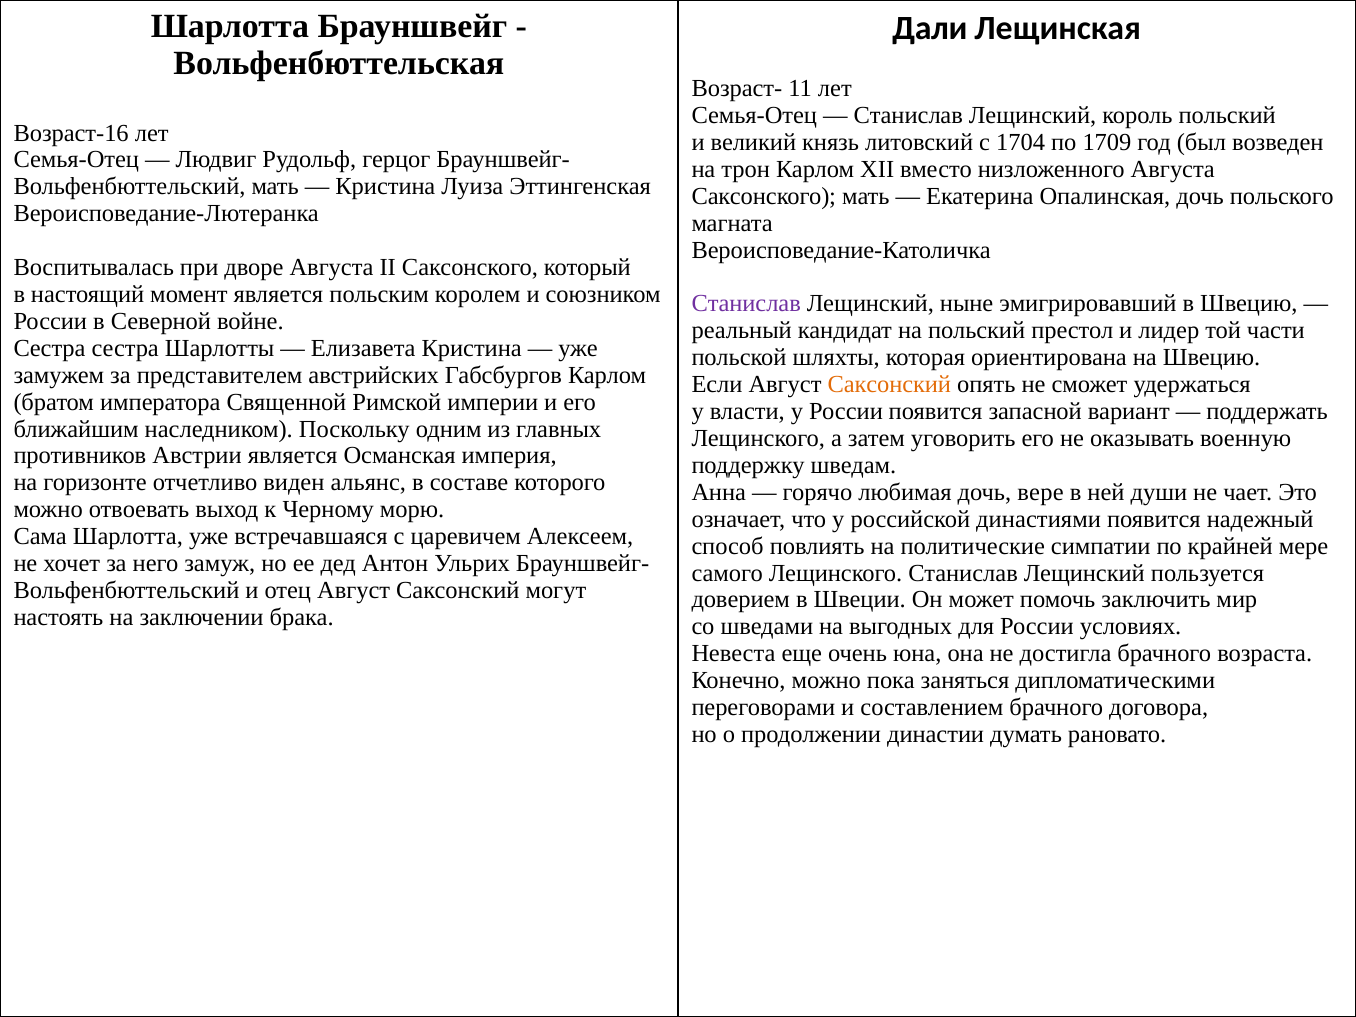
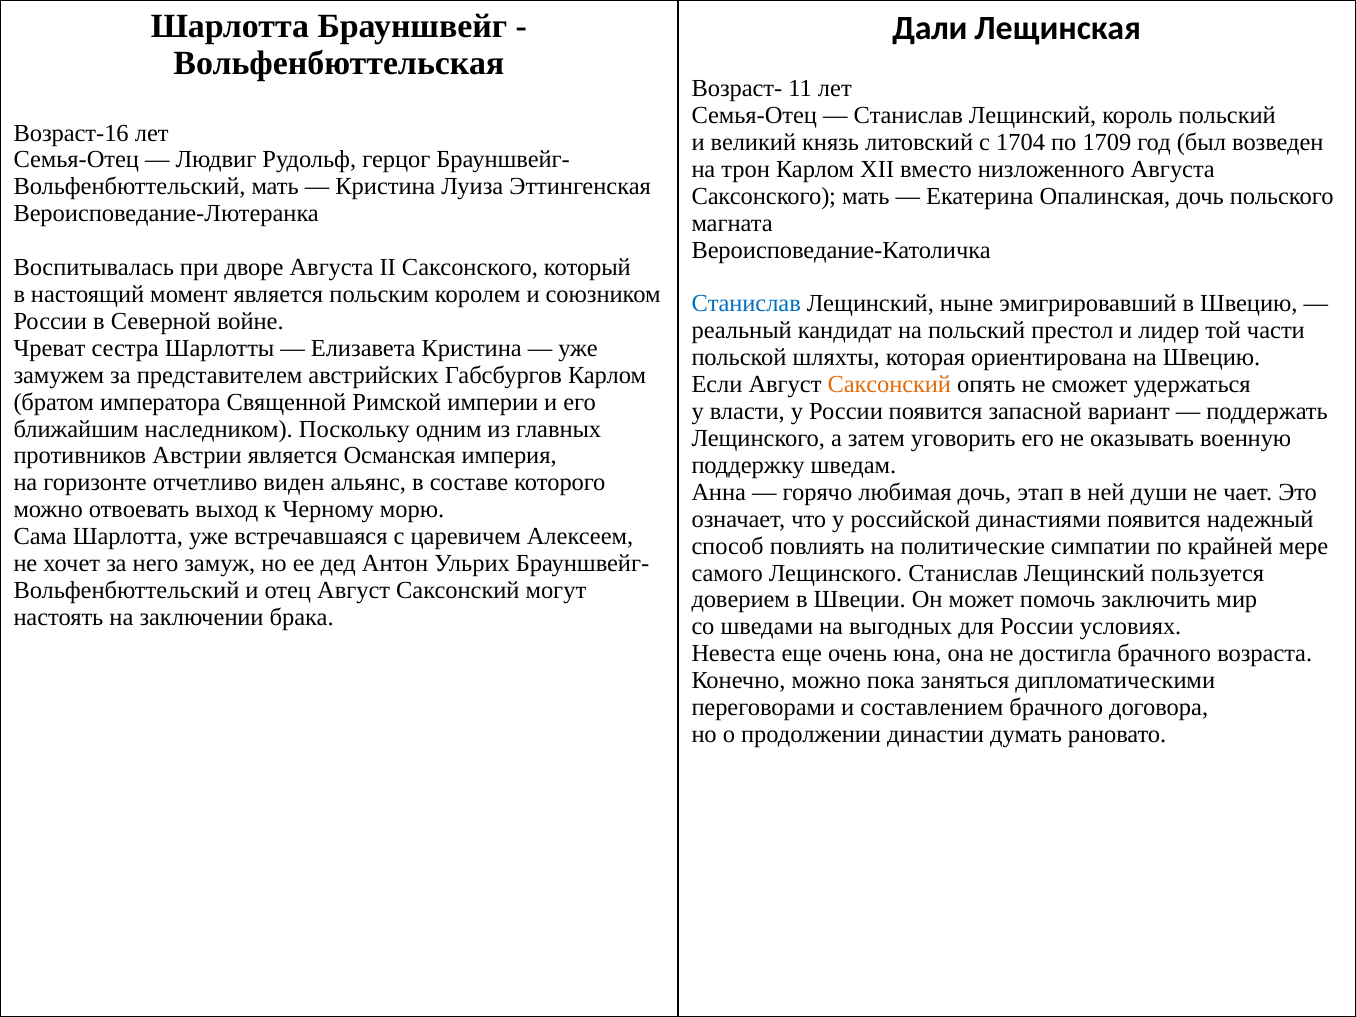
Станислав colour: purple -> blue (746, 304)
Сестра: Сестра -> Чреват (50, 348)
вере: вере -> этап (1040, 492)
